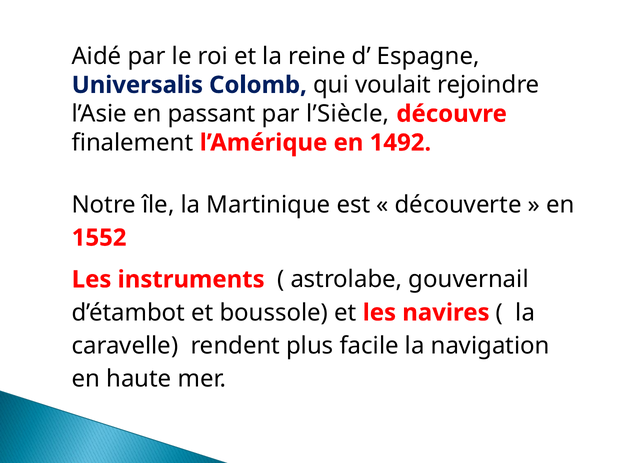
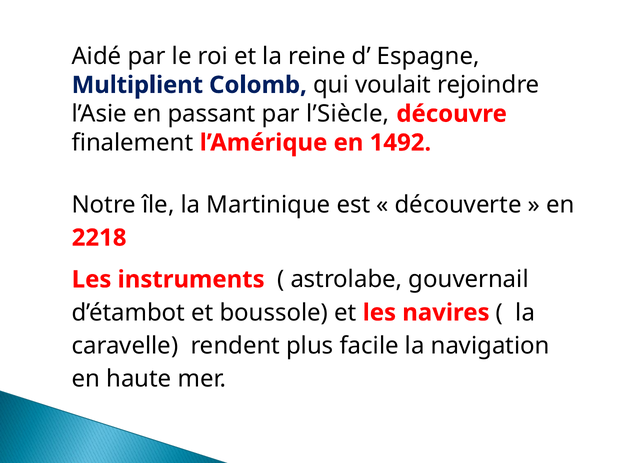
Universalis: Universalis -> Multiplient (137, 85)
1552: 1552 -> 2218 (99, 238)
